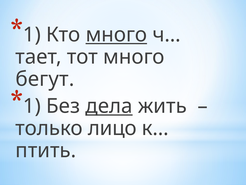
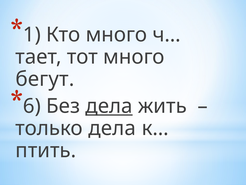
много underline: present -> none (116, 35)
1: 1 -> 6 (32, 106)
только лицо: лицо -> дела (112, 128)
